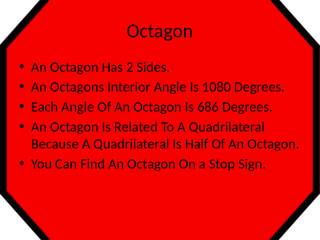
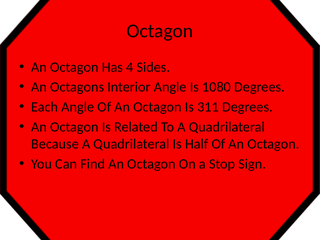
2: 2 -> 4 (130, 67)
686: 686 -> 311 (208, 107)
